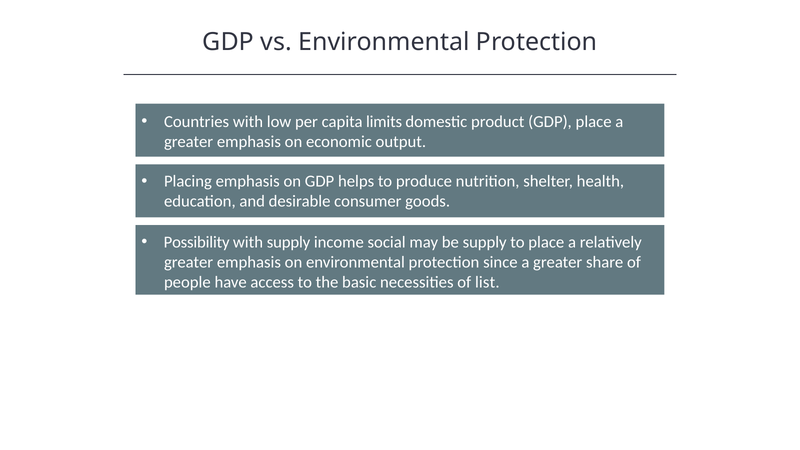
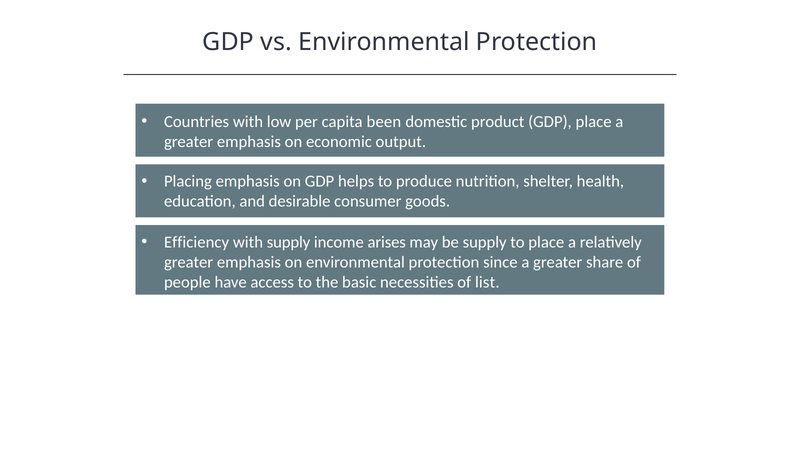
limits: limits -> been (384, 122)
Possibility: Possibility -> Efficiency (197, 242)
social: social -> arises (387, 242)
